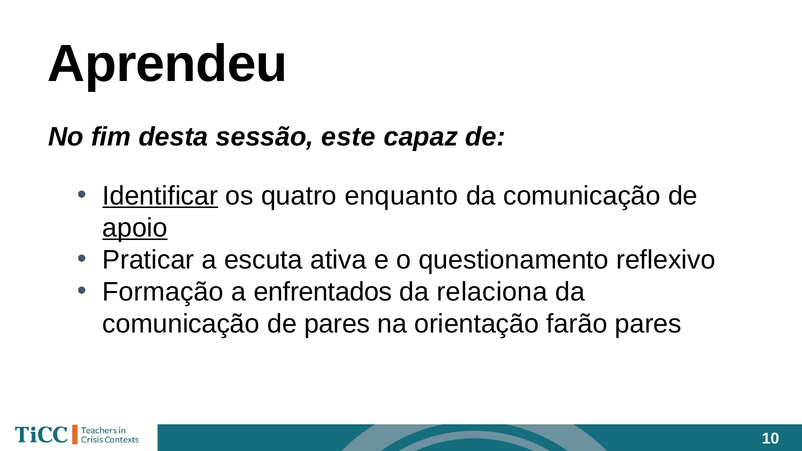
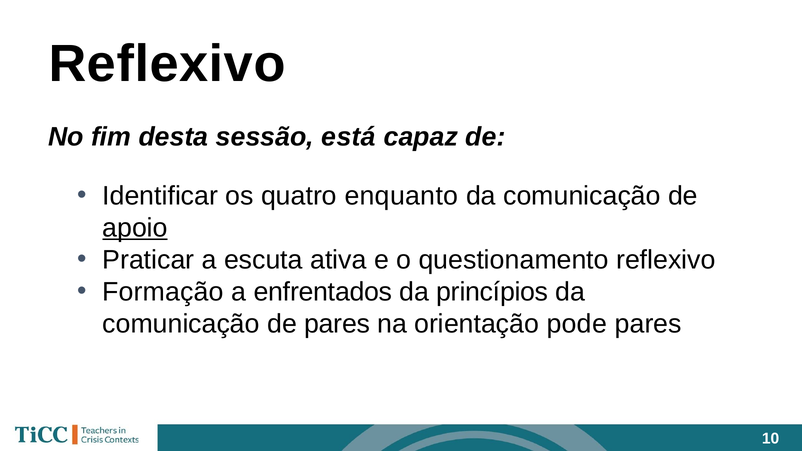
Aprendeu: Aprendeu -> Reflexivo (167, 64)
este: este -> está (349, 137)
Identificar underline: present -> none (160, 196)
relaciona: relaciona -> princípios (492, 292)
farão: farão -> pode (577, 324)
